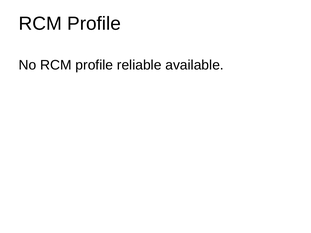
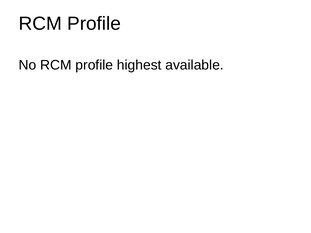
reliable: reliable -> highest (139, 65)
